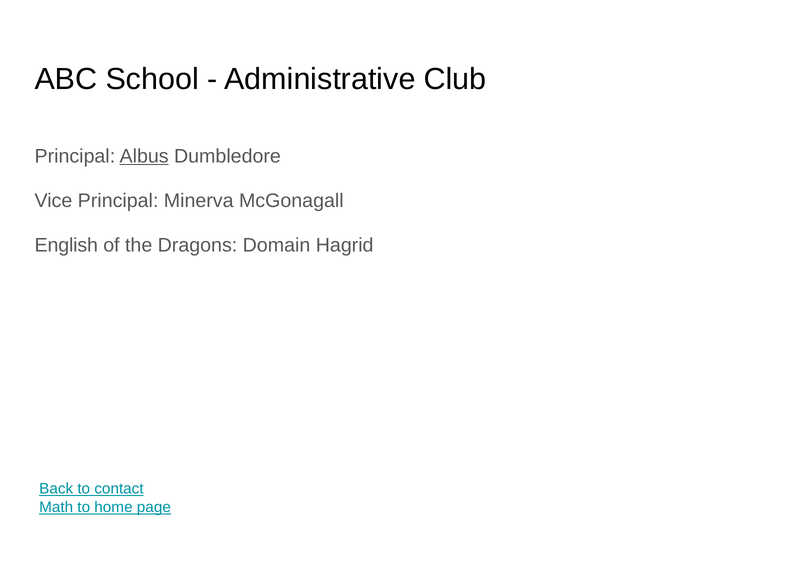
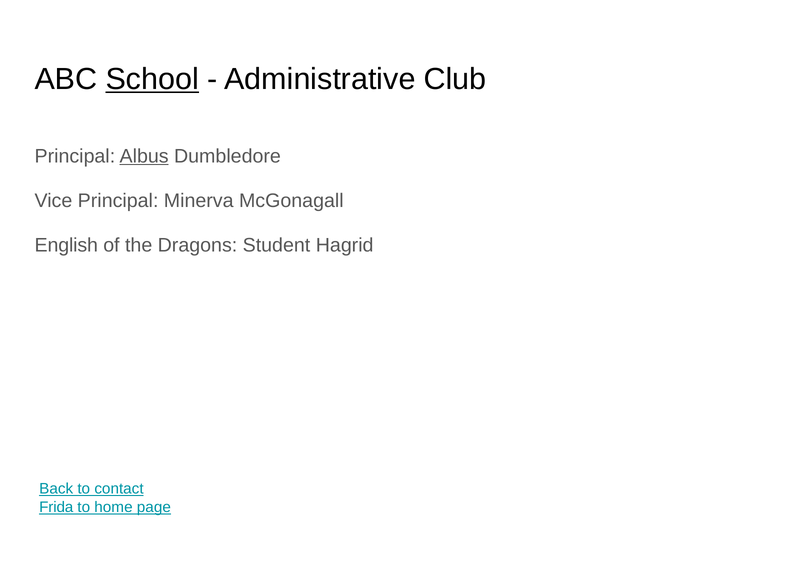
School underline: none -> present (152, 79)
Domain: Domain -> Student (277, 245)
Math: Math -> Frida (56, 508)
